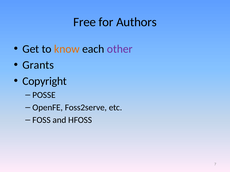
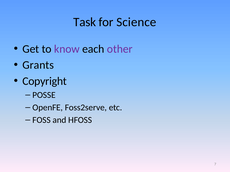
Free: Free -> Task (85, 22)
Authors: Authors -> Science (136, 22)
know colour: orange -> purple (67, 49)
